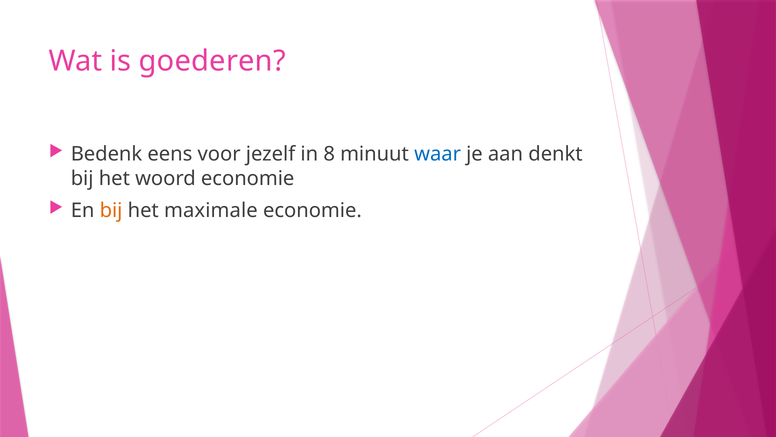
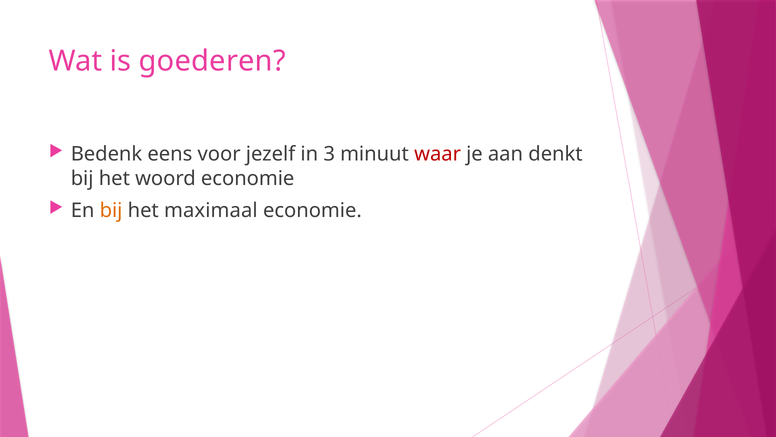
8: 8 -> 3 (329, 154)
waar colour: blue -> red (438, 154)
maximale: maximale -> maximaal (211, 210)
